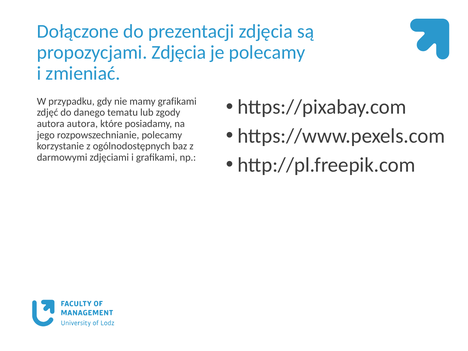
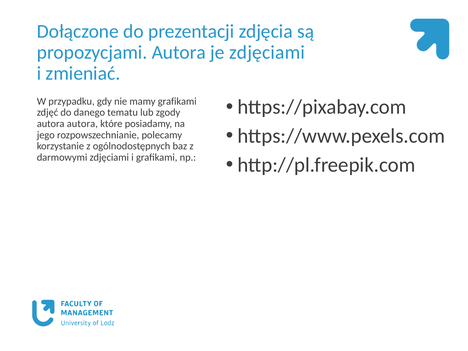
propozycjami Zdjęcia: Zdjęcia -> Autora (179, 52)
je polecamy: polecamy -> zdjęciami (267, 52)
